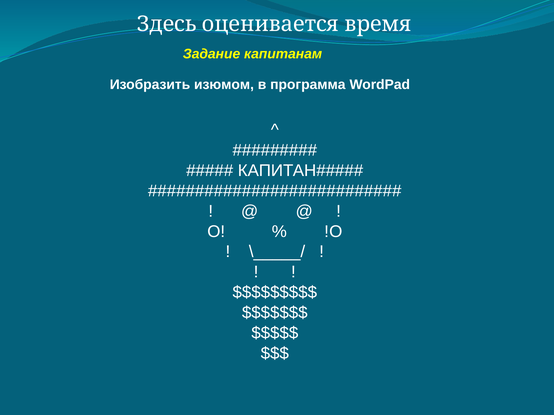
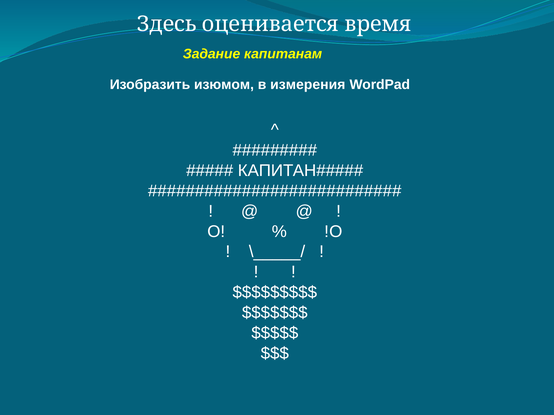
программа: программа -> измерения (308, 85)
